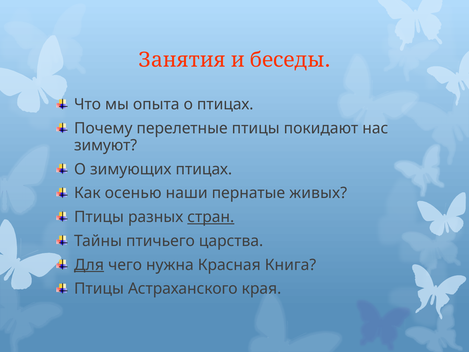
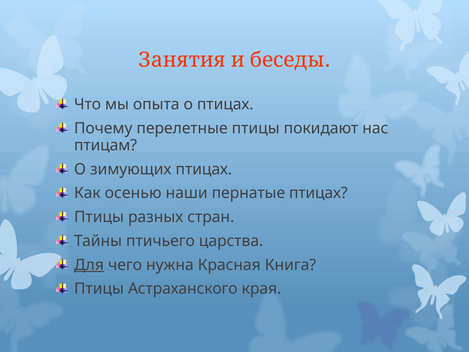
зимуют: зимуют -> птицам (106, 145)
пернатые живых: живых -> птицах (318, 193)
стран underline: present -> none (211, 217)
